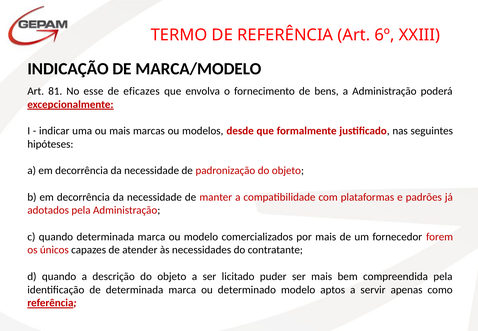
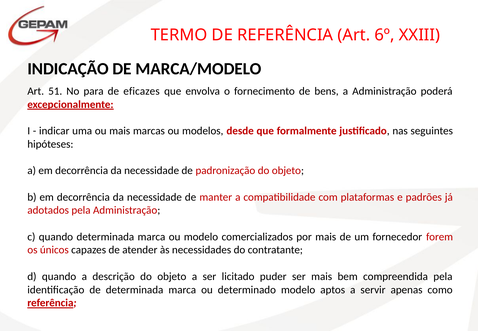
81: 81 -> 51 (55, 91)
esse: esse -> para (94, 91)
